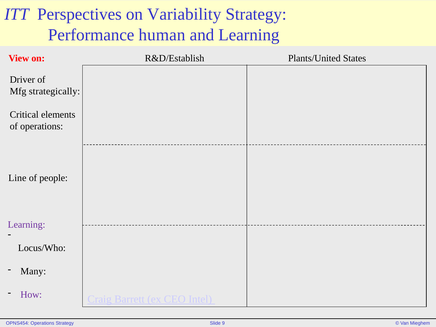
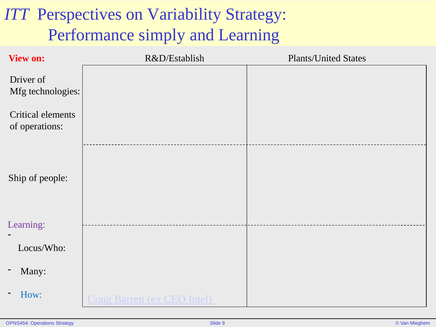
human: human -> simply (162, 35)
strategically: strategically -> technologies (55, 91)
Line: Line -> Ship (17, 178)
How colour: purple -> blue (31, 295)
